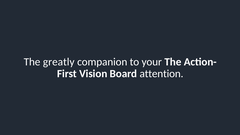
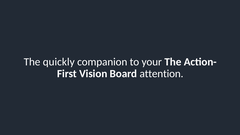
greatly: greatly -> quickly (59, 62)
